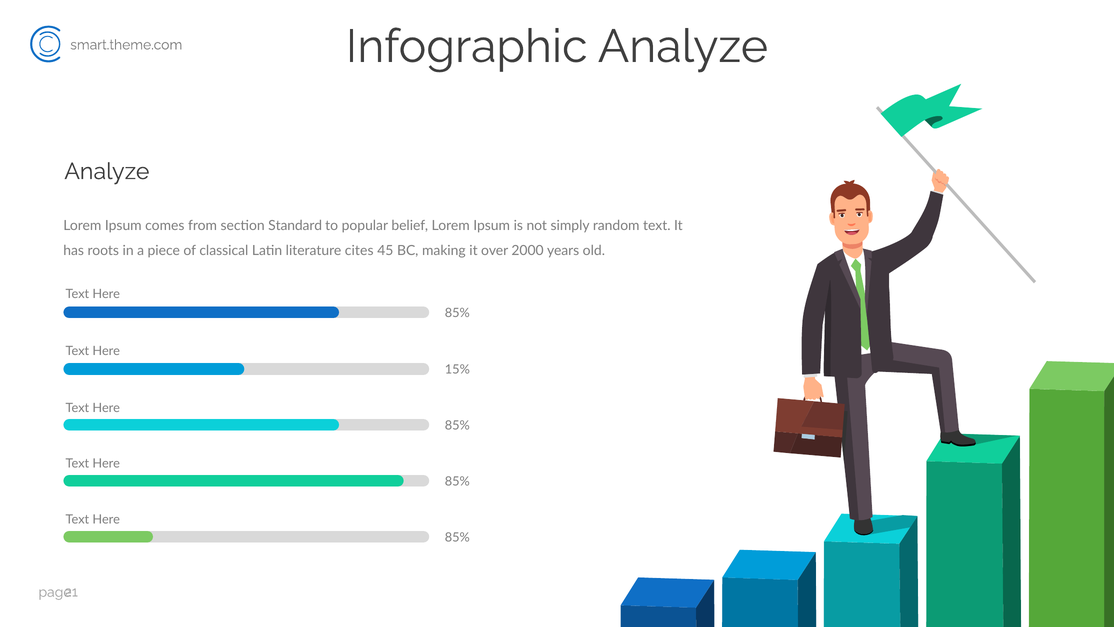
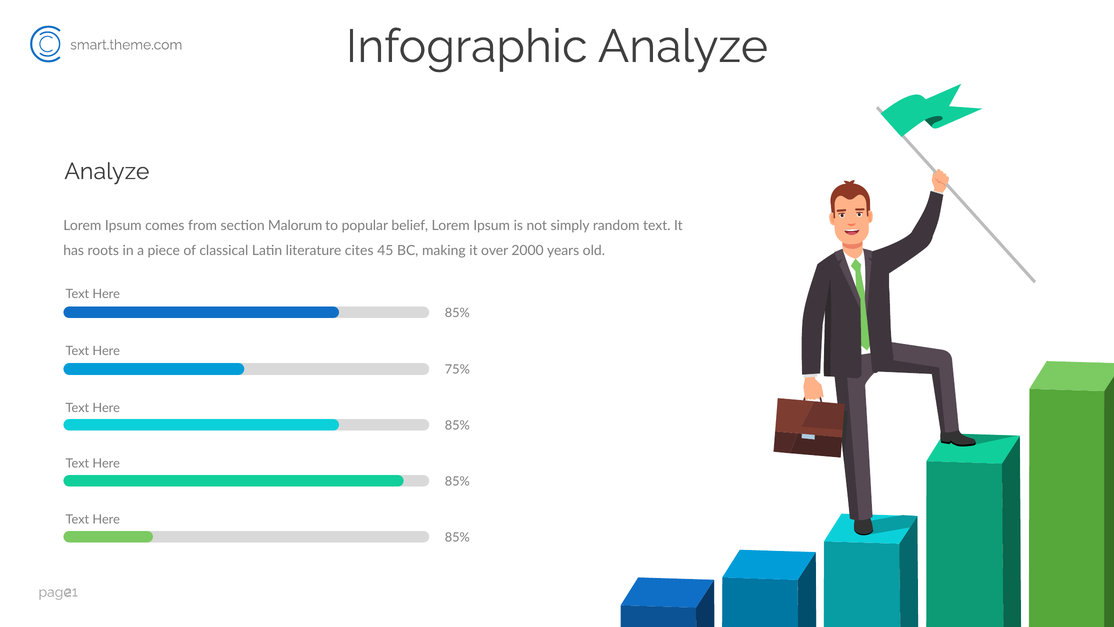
Standard: Standard -> Malorum (295, 226)
15%: 15% -> 75% (457, 369)
